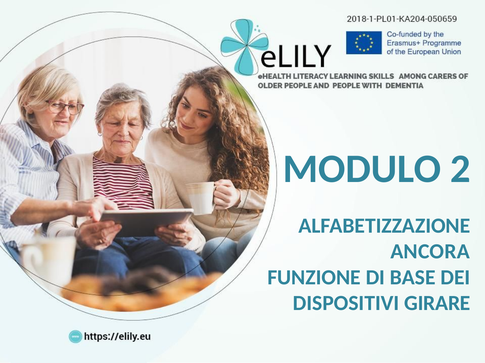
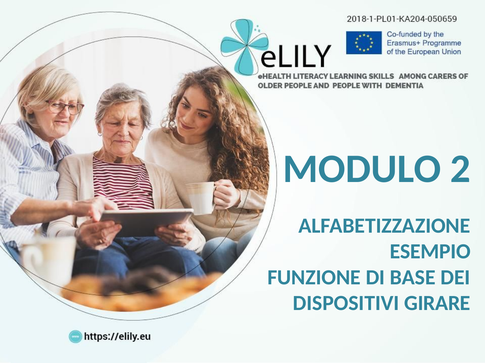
ANCORA: ANCORA -> ESEMPIO (430, 252)
